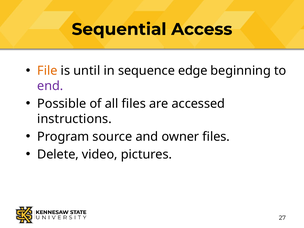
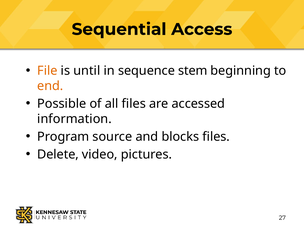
edge: edge -> stem (193, 71)
end colour: purple -> orange (50, 86)
instructions: instructions -> information (74, 119)
owner: owner -> blocks (180, 137)
